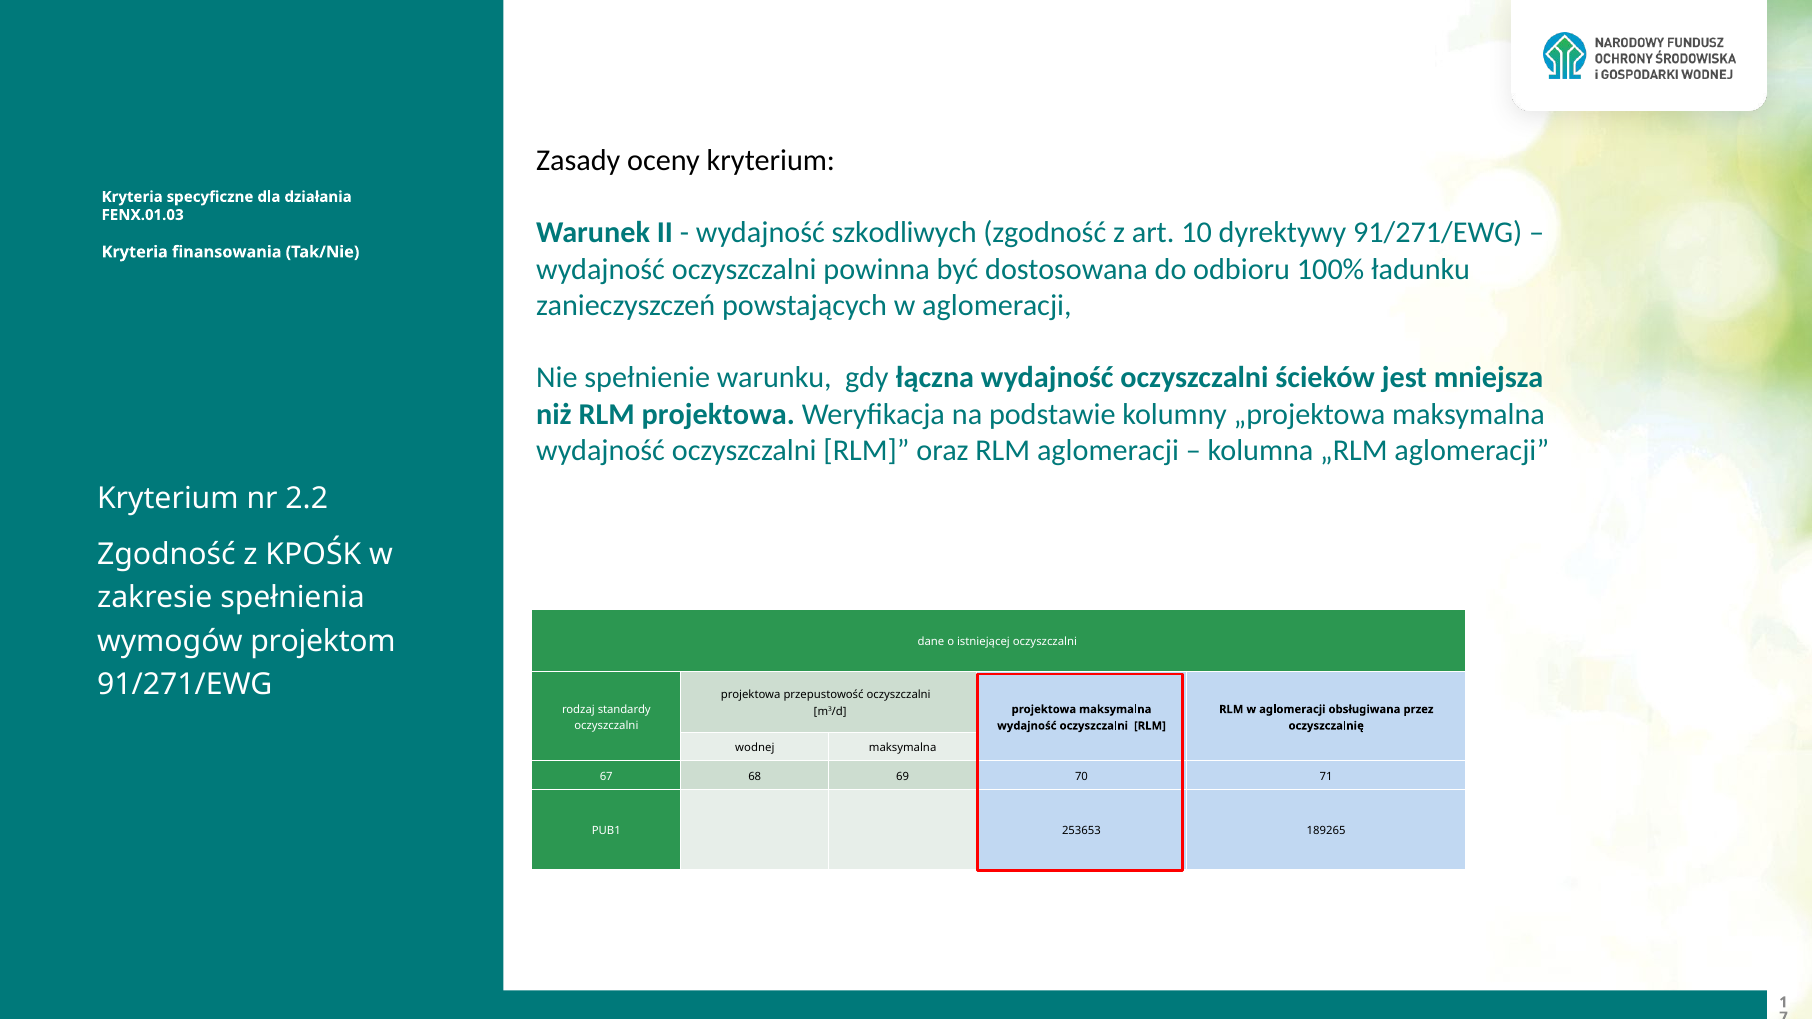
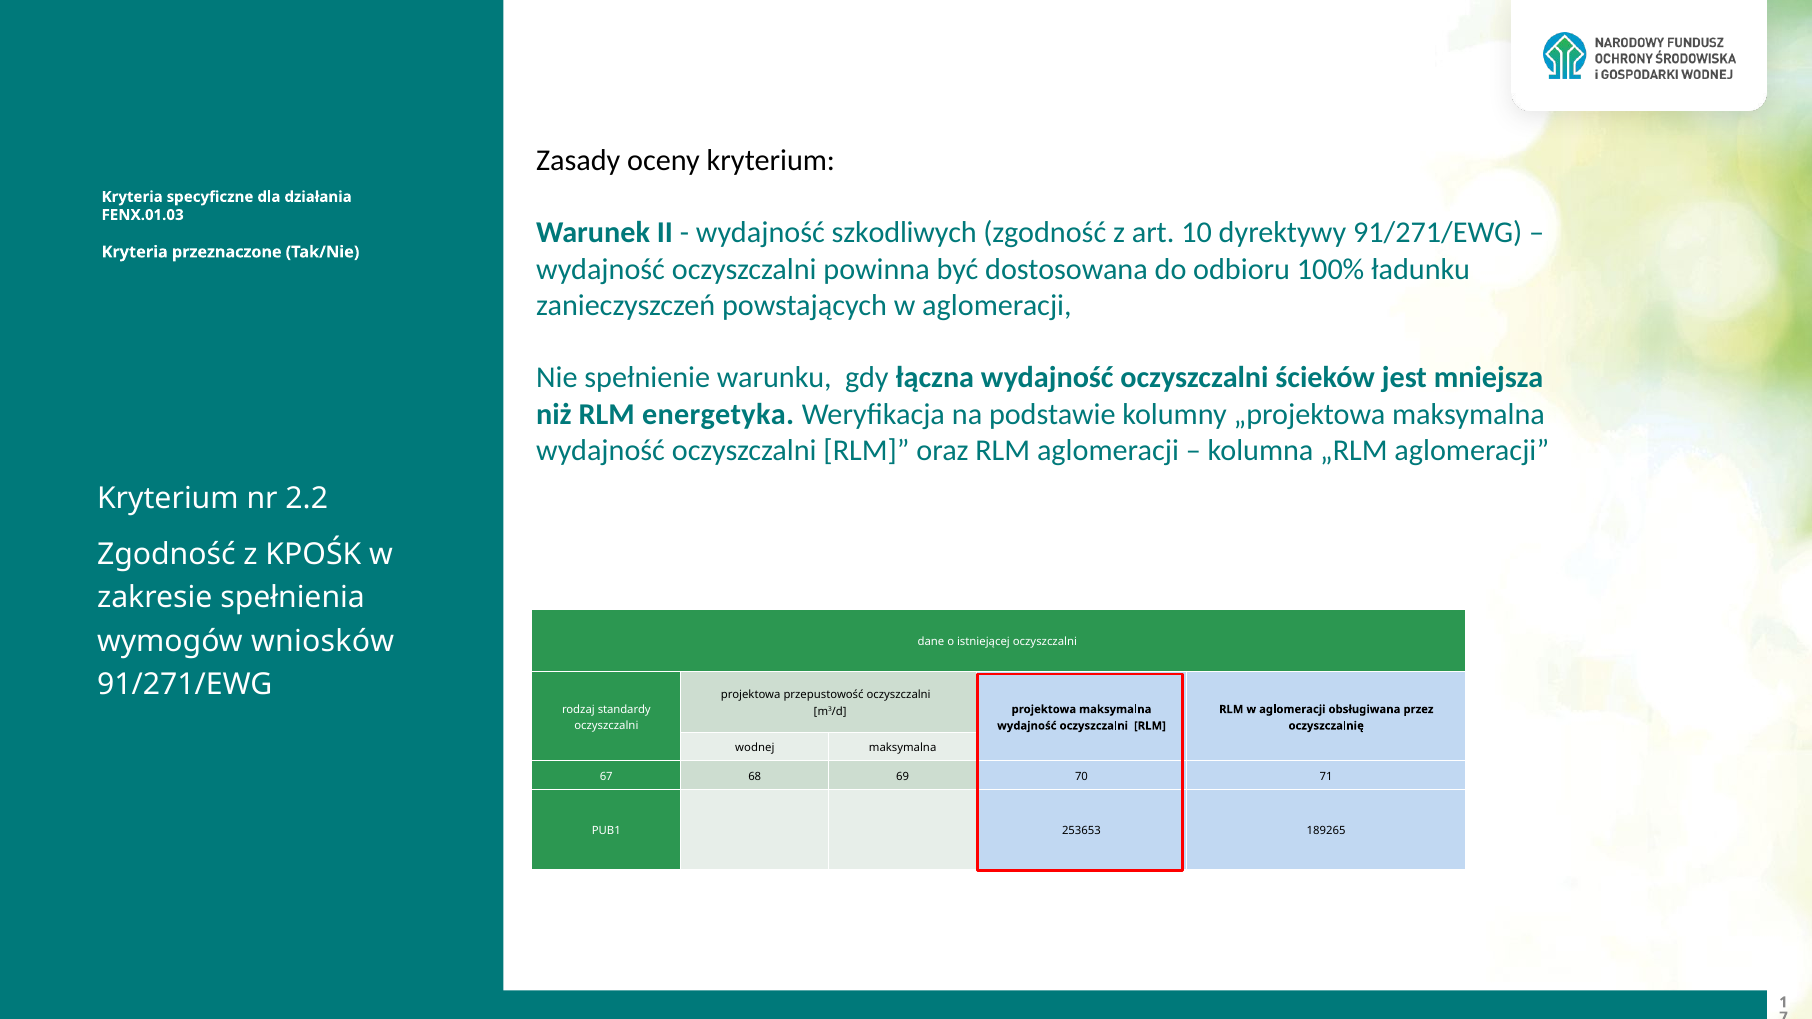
finansowania: finansowania -> przeznaczone (227, 252)
RLM projektowa: projektowa -> energetyka (718, 414)
projektom: projektom -> wniosków (323, 642)
